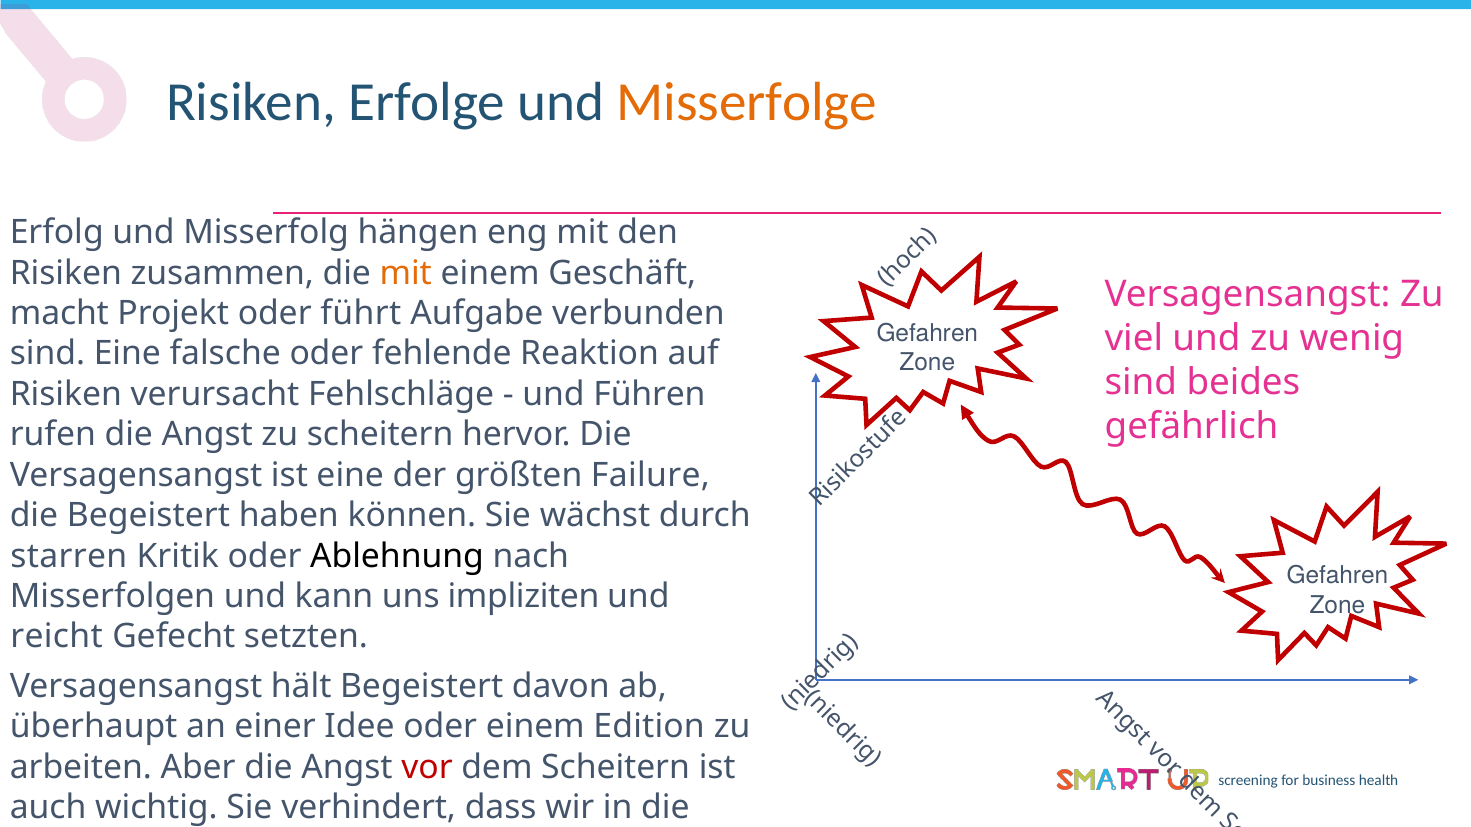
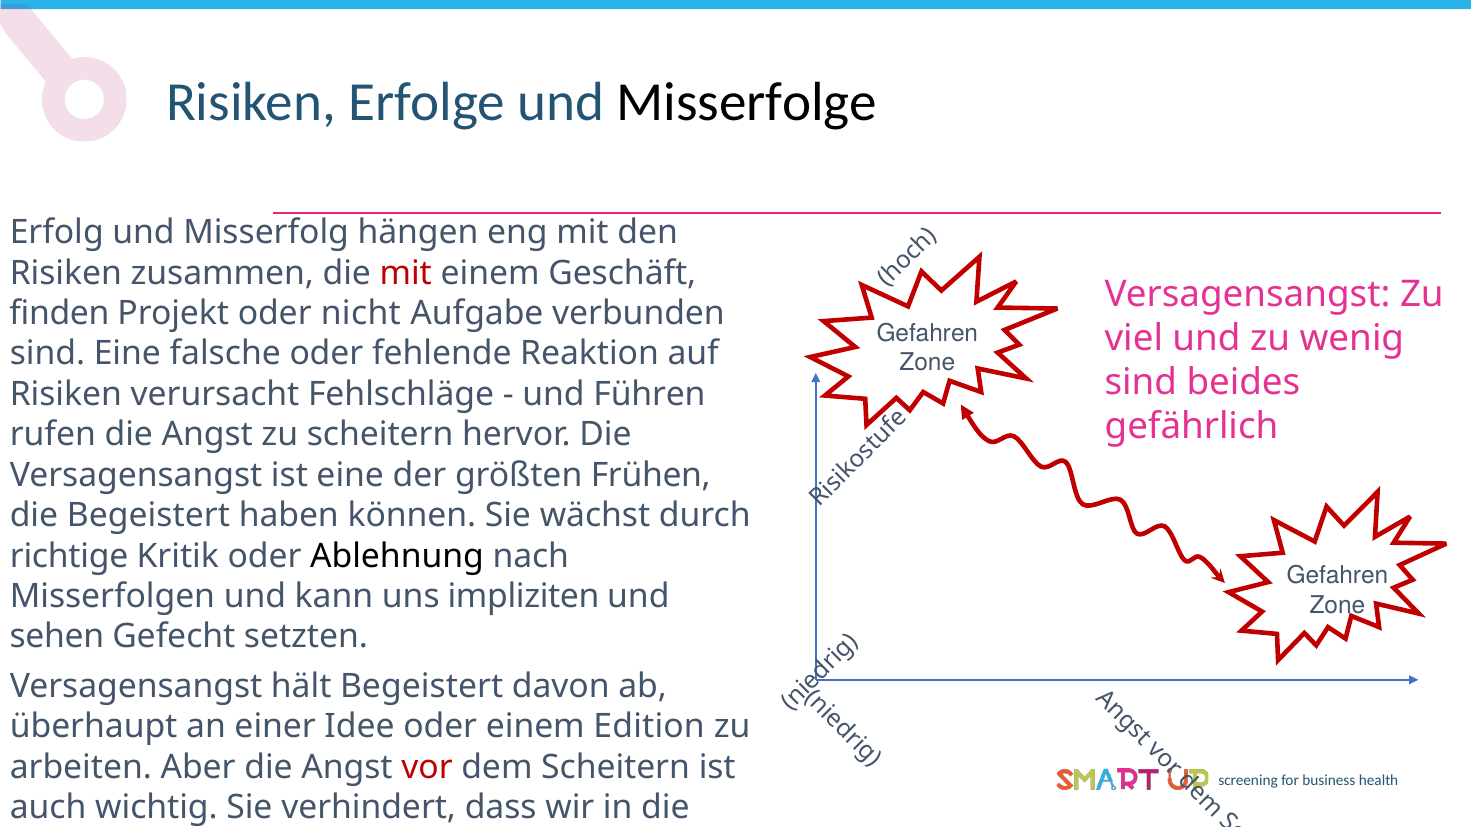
Misserfolge colour: orange -> black (747, 102)
mit colour: orange -> red (406, 273)
macht: macht -> finden (59, 314)
führt: führt -> nicht (361, 314)
Failure: Failure -> Frühen (651, 475)
starren: starren -> richtige (69, 556)
reicht: reicht -> sehen (57, 637)
